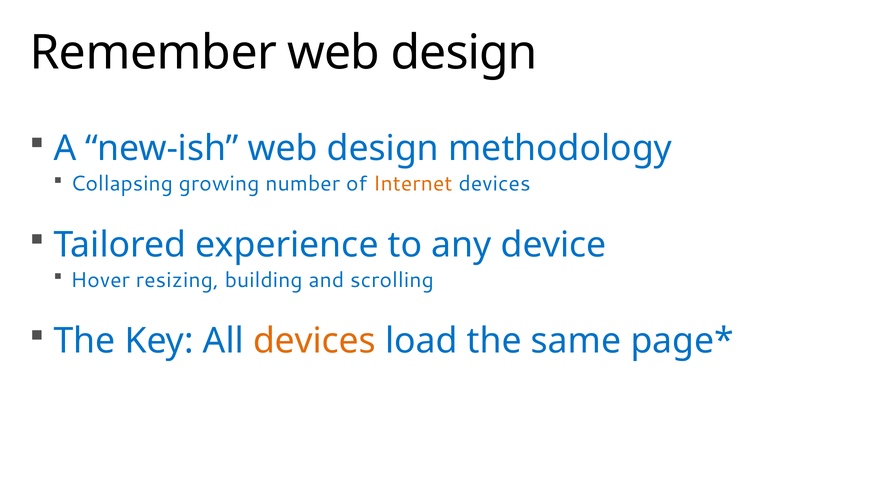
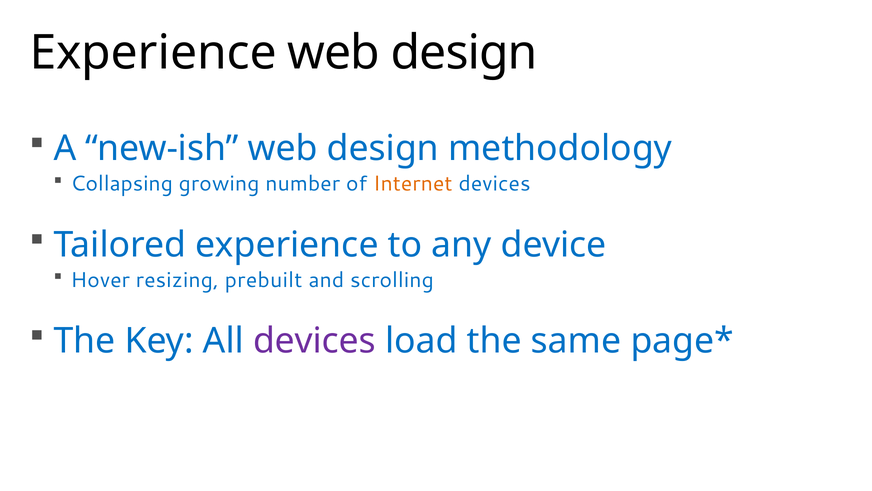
Remember: Remember -> Experience (153, 53)
building: building -> prebuilt (264, 280)
devices colour: orange -> purple (315, 341)
